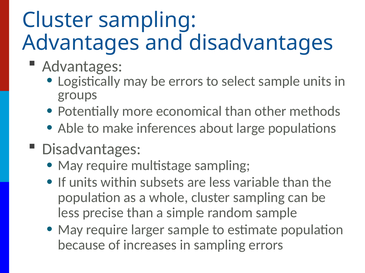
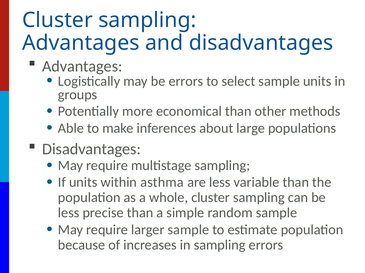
subsets: subsets -> asthma (162, 183)
